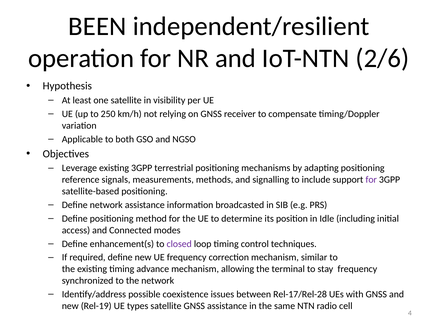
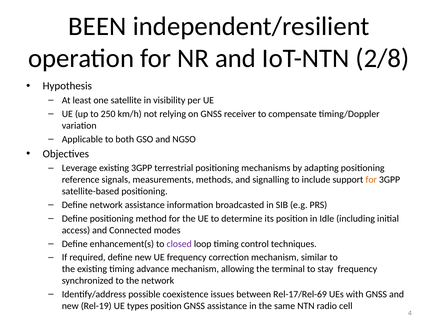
2/6: 2/6 -> 2/8 (382, 58)
for colour: purple -> orange (371, 180)
Rel-17/Rel-28: Rel-17/Rel-28 -> Rel-17/Rel-69 (300, 295)
types satellite: satellite -> position (166, 306)
